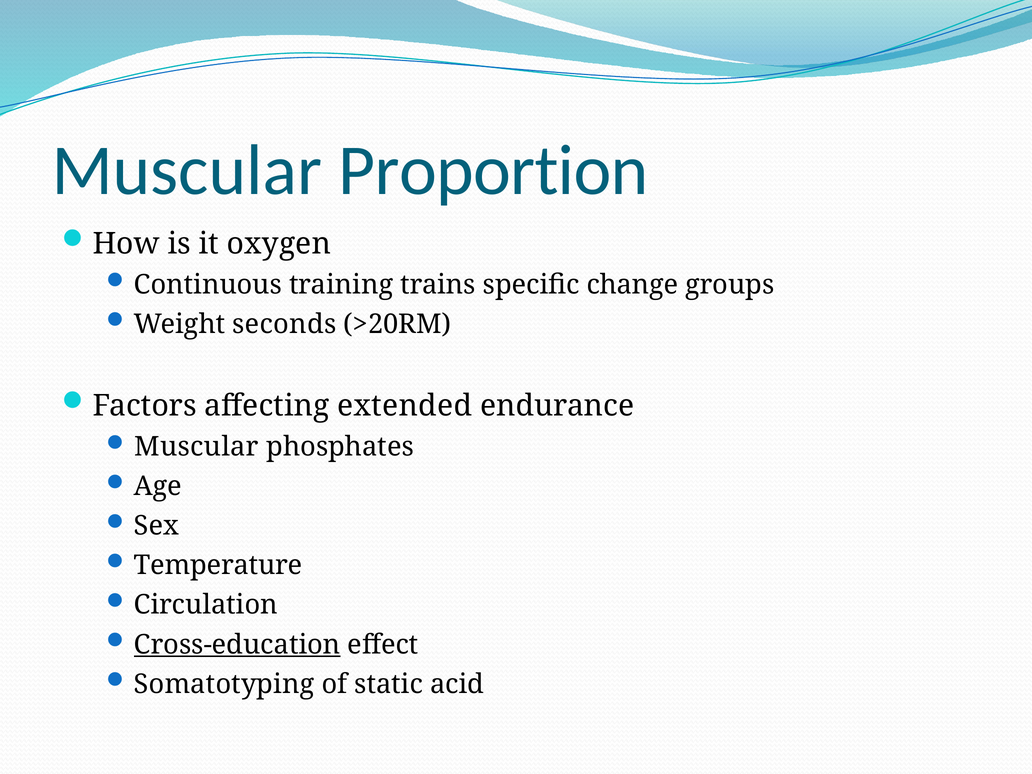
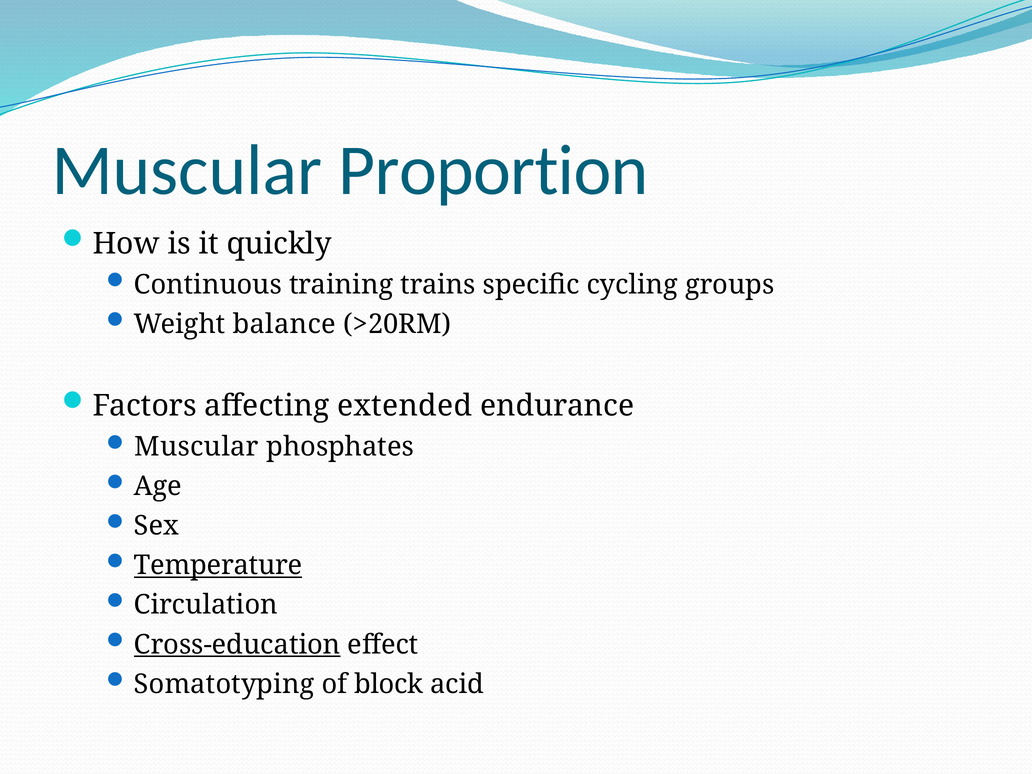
oxygen: oxygen -> quickly (279, 244)
change: change -> cycling (632, 285)
seconds: seconds -> balance (284, 324)
Temperature underline: none -> present (218, 565)
static: static -> block (389, 684)
